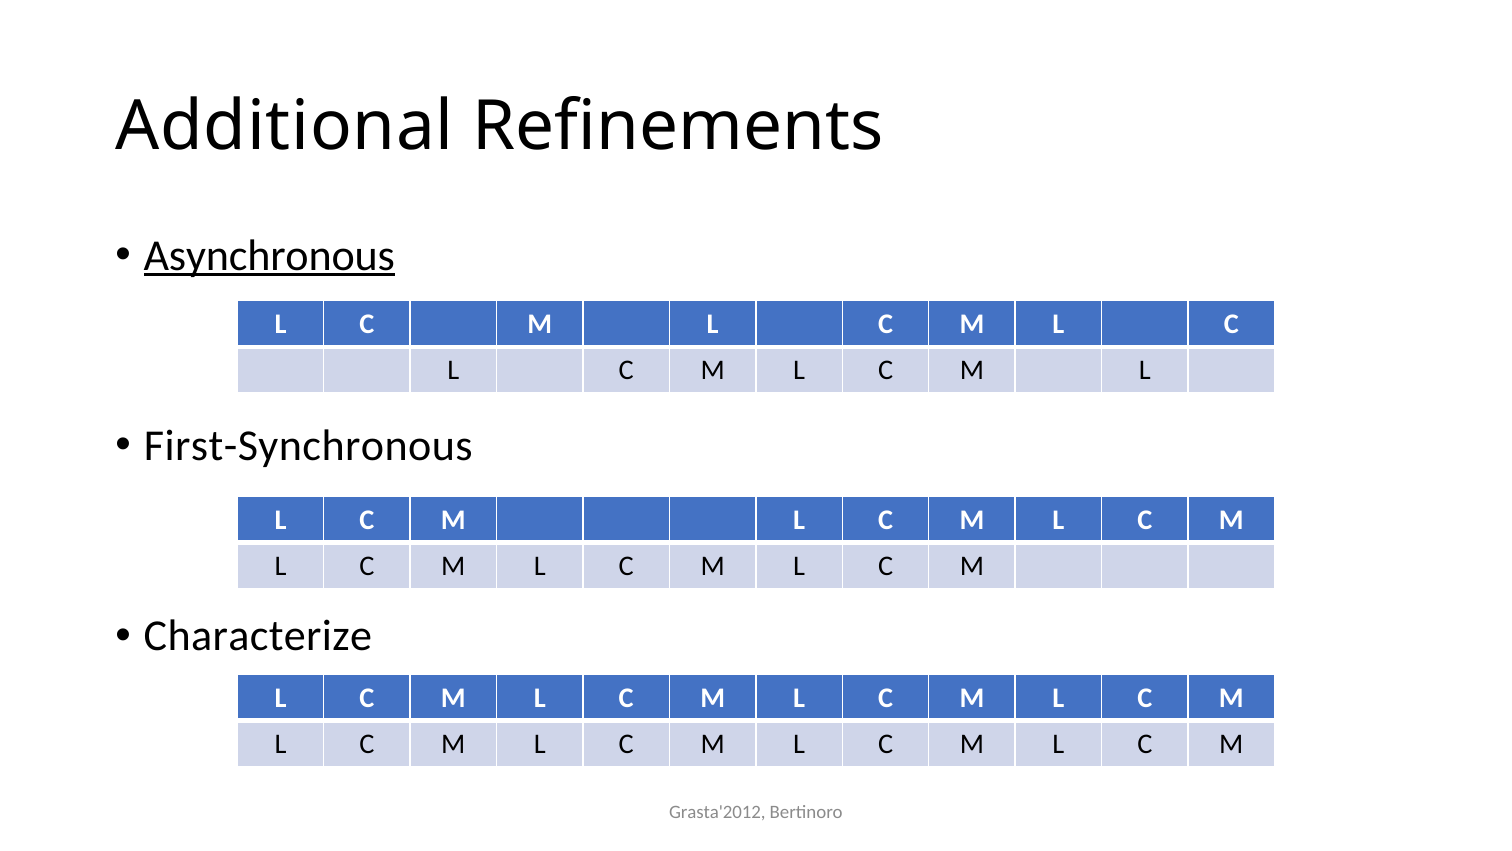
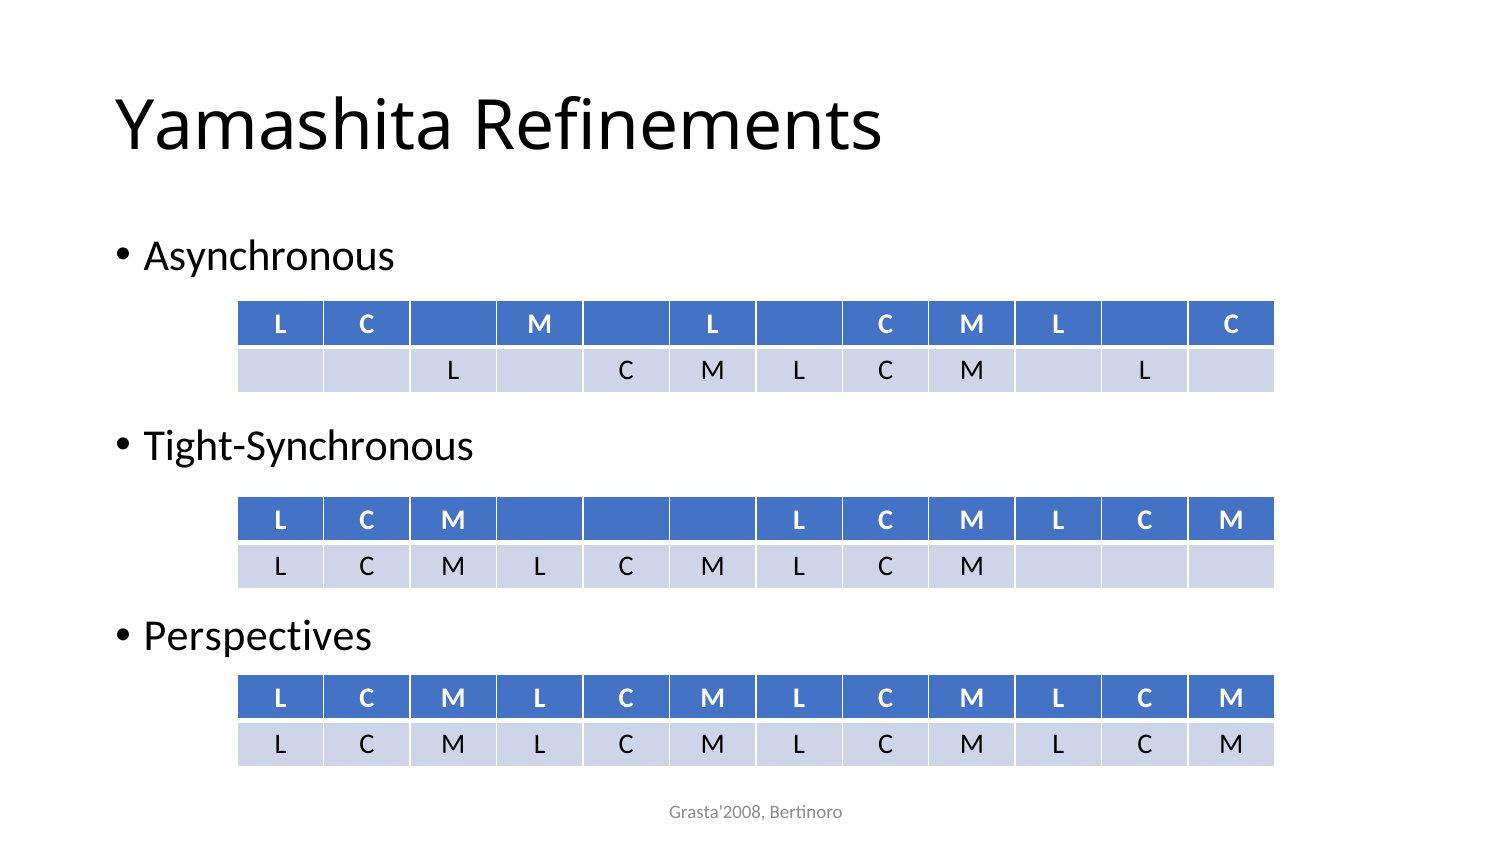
Additional: Additional -> Yamashita (285, 127)
Asynchronous underline: present -> none (269, 256)
First-Synchronous: First-Synchronous -> Tight-Synchronous (309, 446)
Characterize: Characterize -> Perspectives (258, 636)
Grasta'2012: Grasta'2012 -> Grasta'2008 (717, 812)
